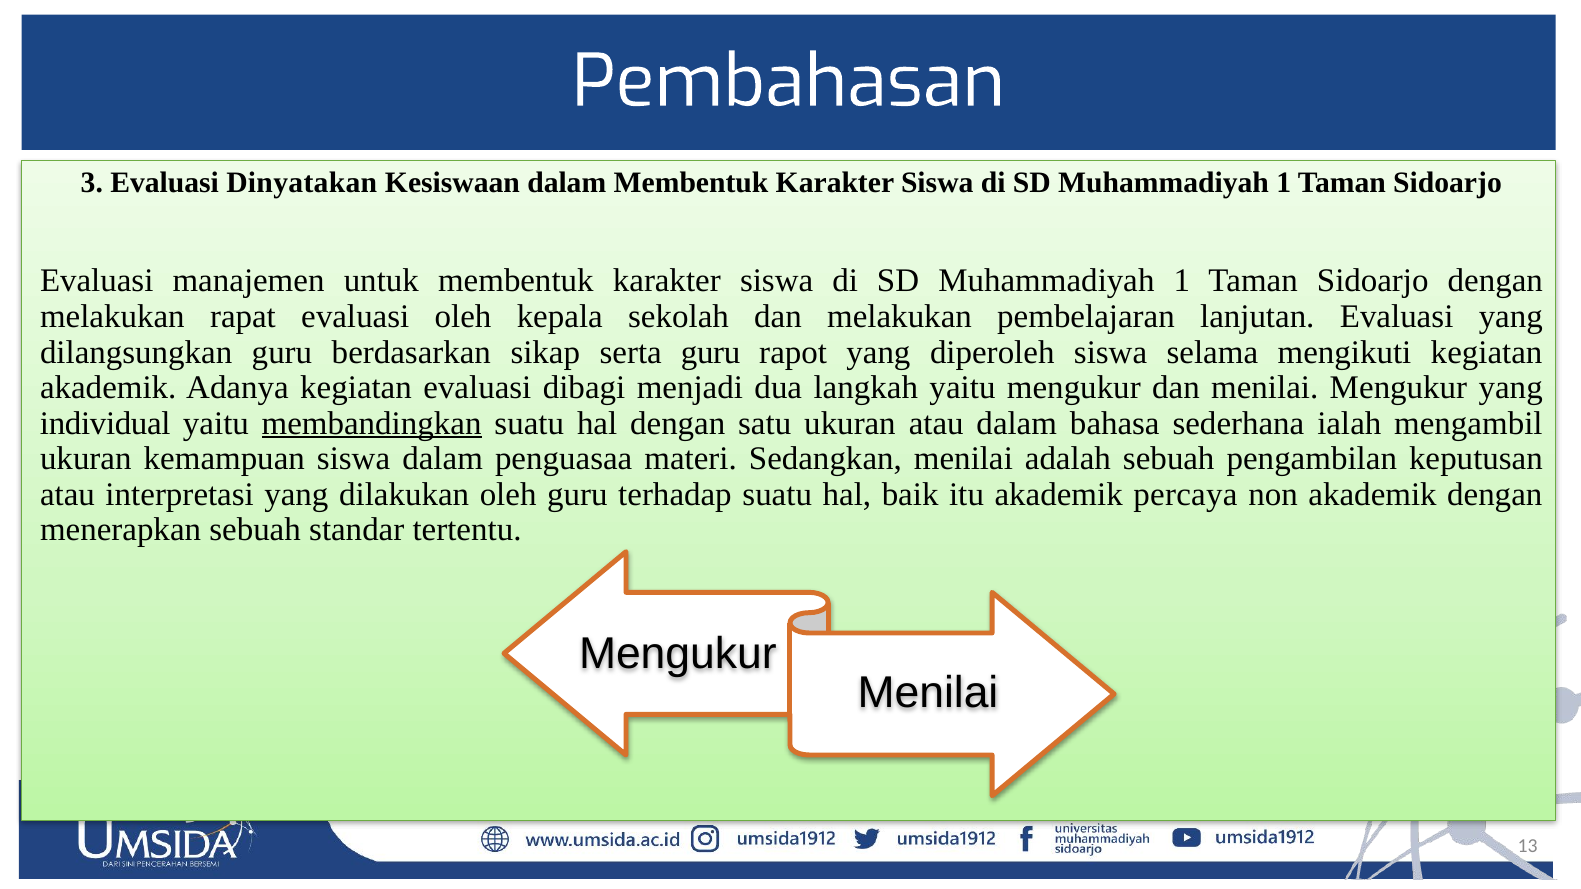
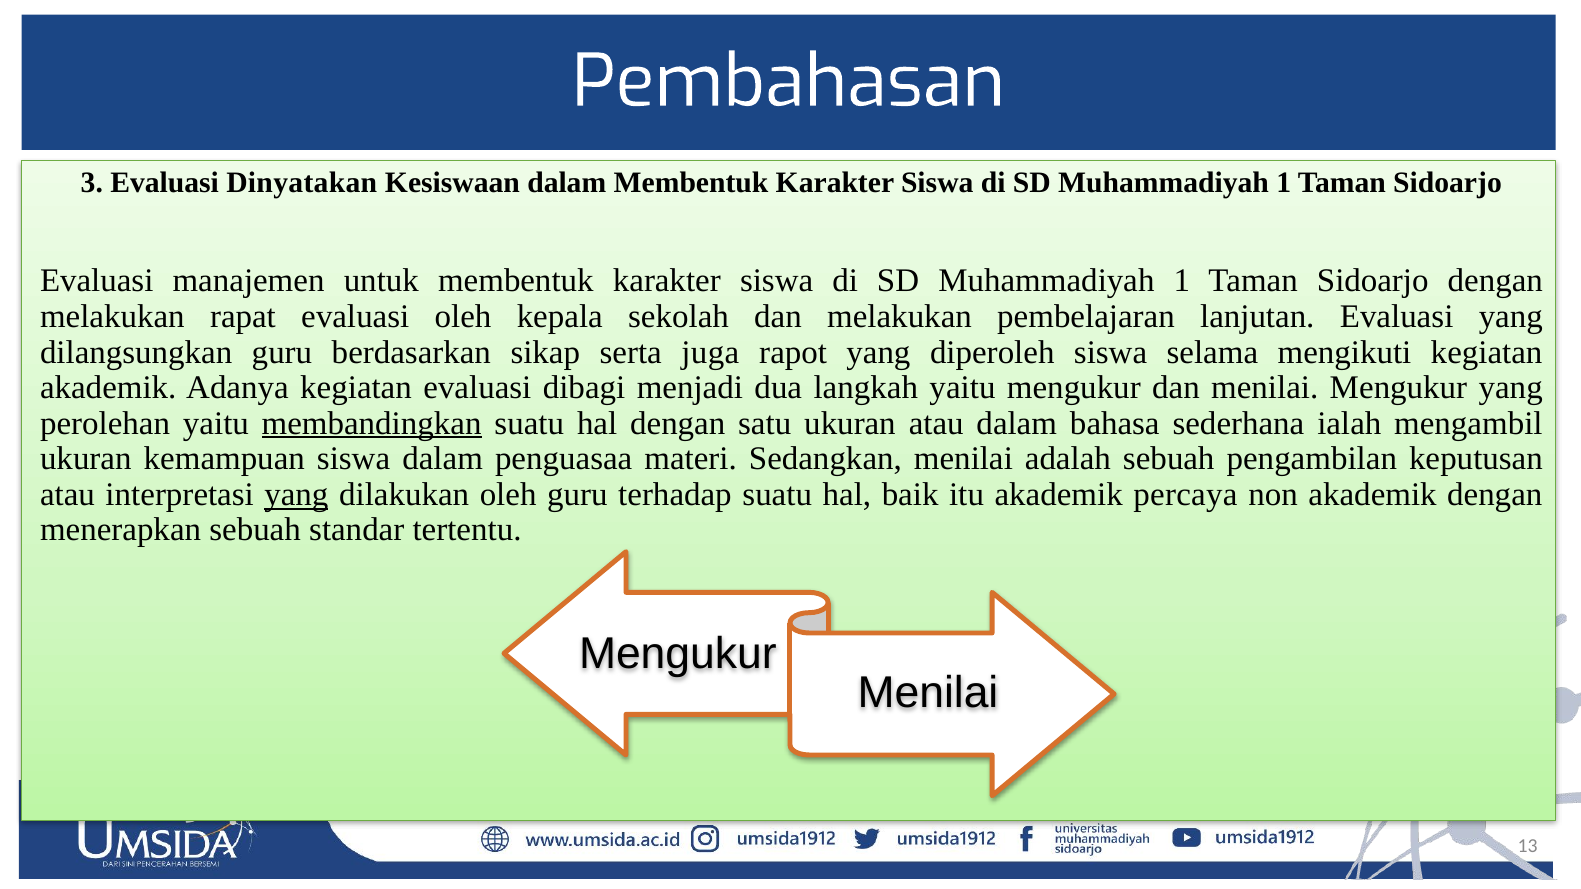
serta guru: guru -> juga (710, 352)
individual: individual -> perolehan (105, 423)
yang underline: none -> present (296, 495)
